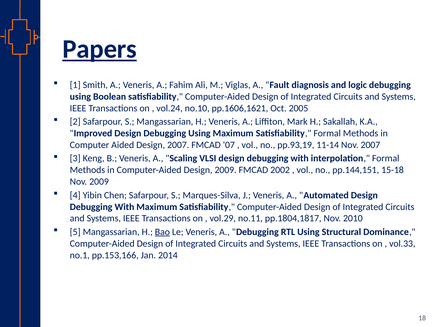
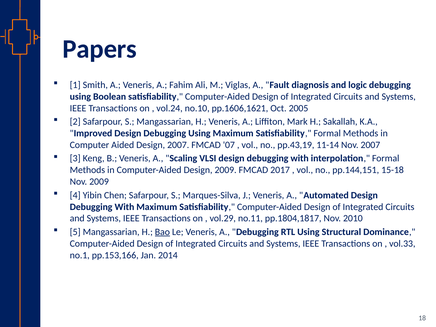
Papers underline: present -> none (100, 49)
pp.93,19: pp.93,19 -> pp.43,19 (296, 145)
2002: 2002 -> 2017 (280, 170)
